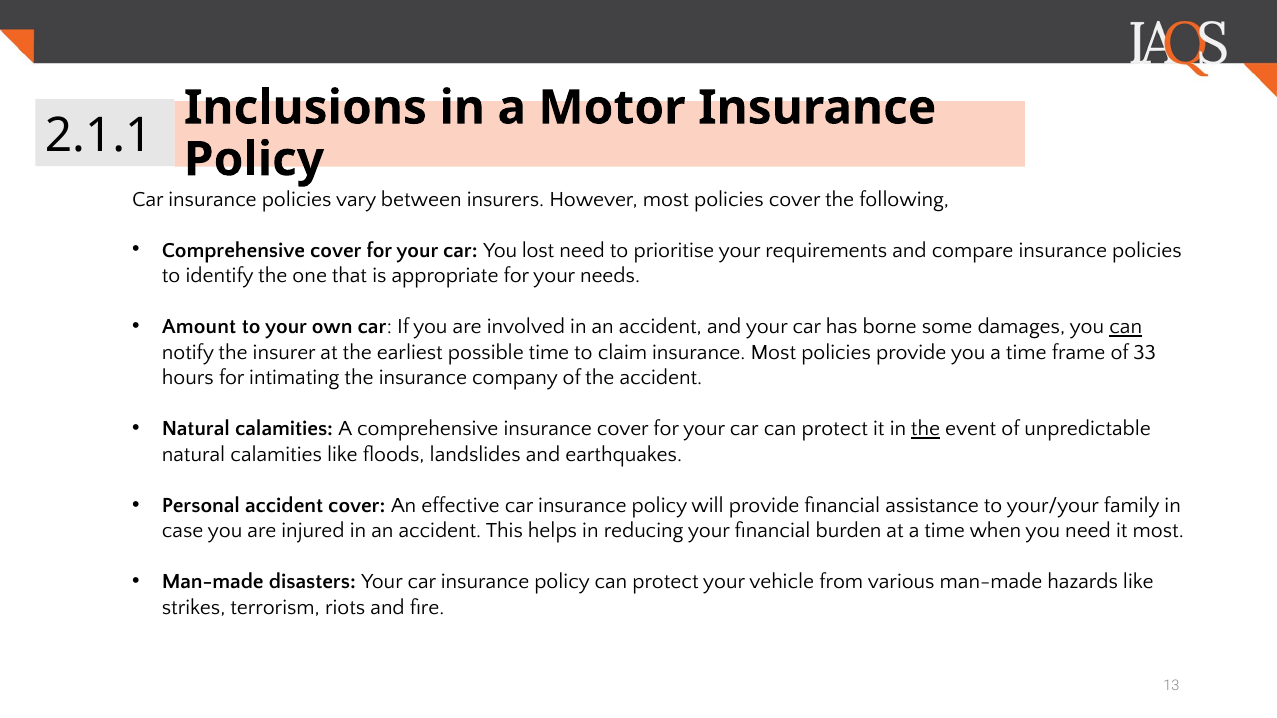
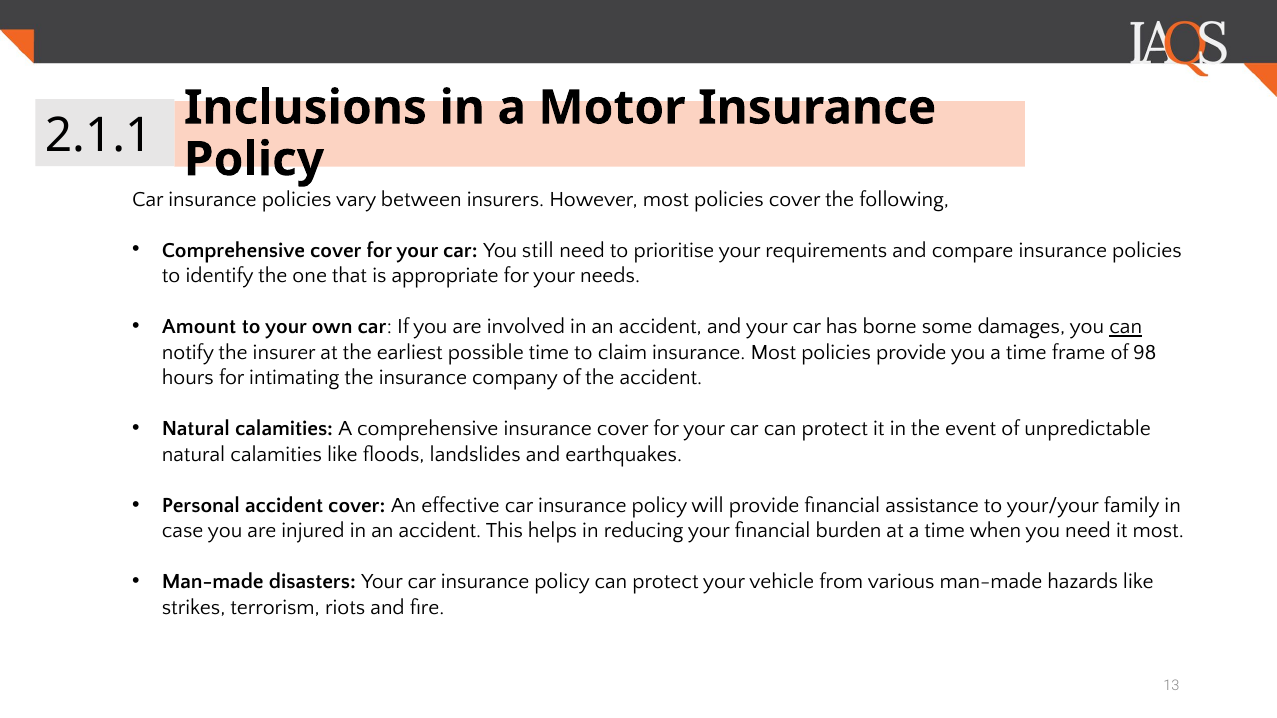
lost: lost -> still (538, 250)
33: 33 -> 98 (1145, 352)
the underline: present -> none (926, 429)
